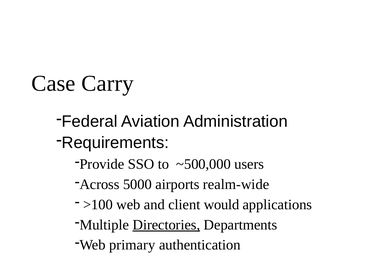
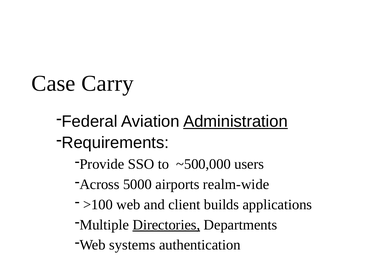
Administration underline: none -> present (236, 122)
would: would -> builds (221, 205)
primary: primary -> systems (132, 245)
